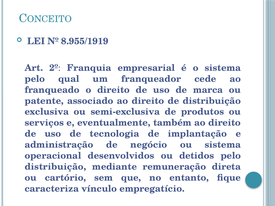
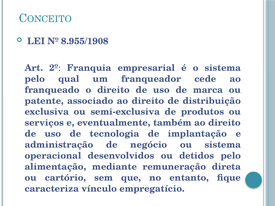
8.955/1919: 8.955/1919 -> 8.955/1908 (85, 41)
distribuição: distribuição -> alimentação (55, 167)
